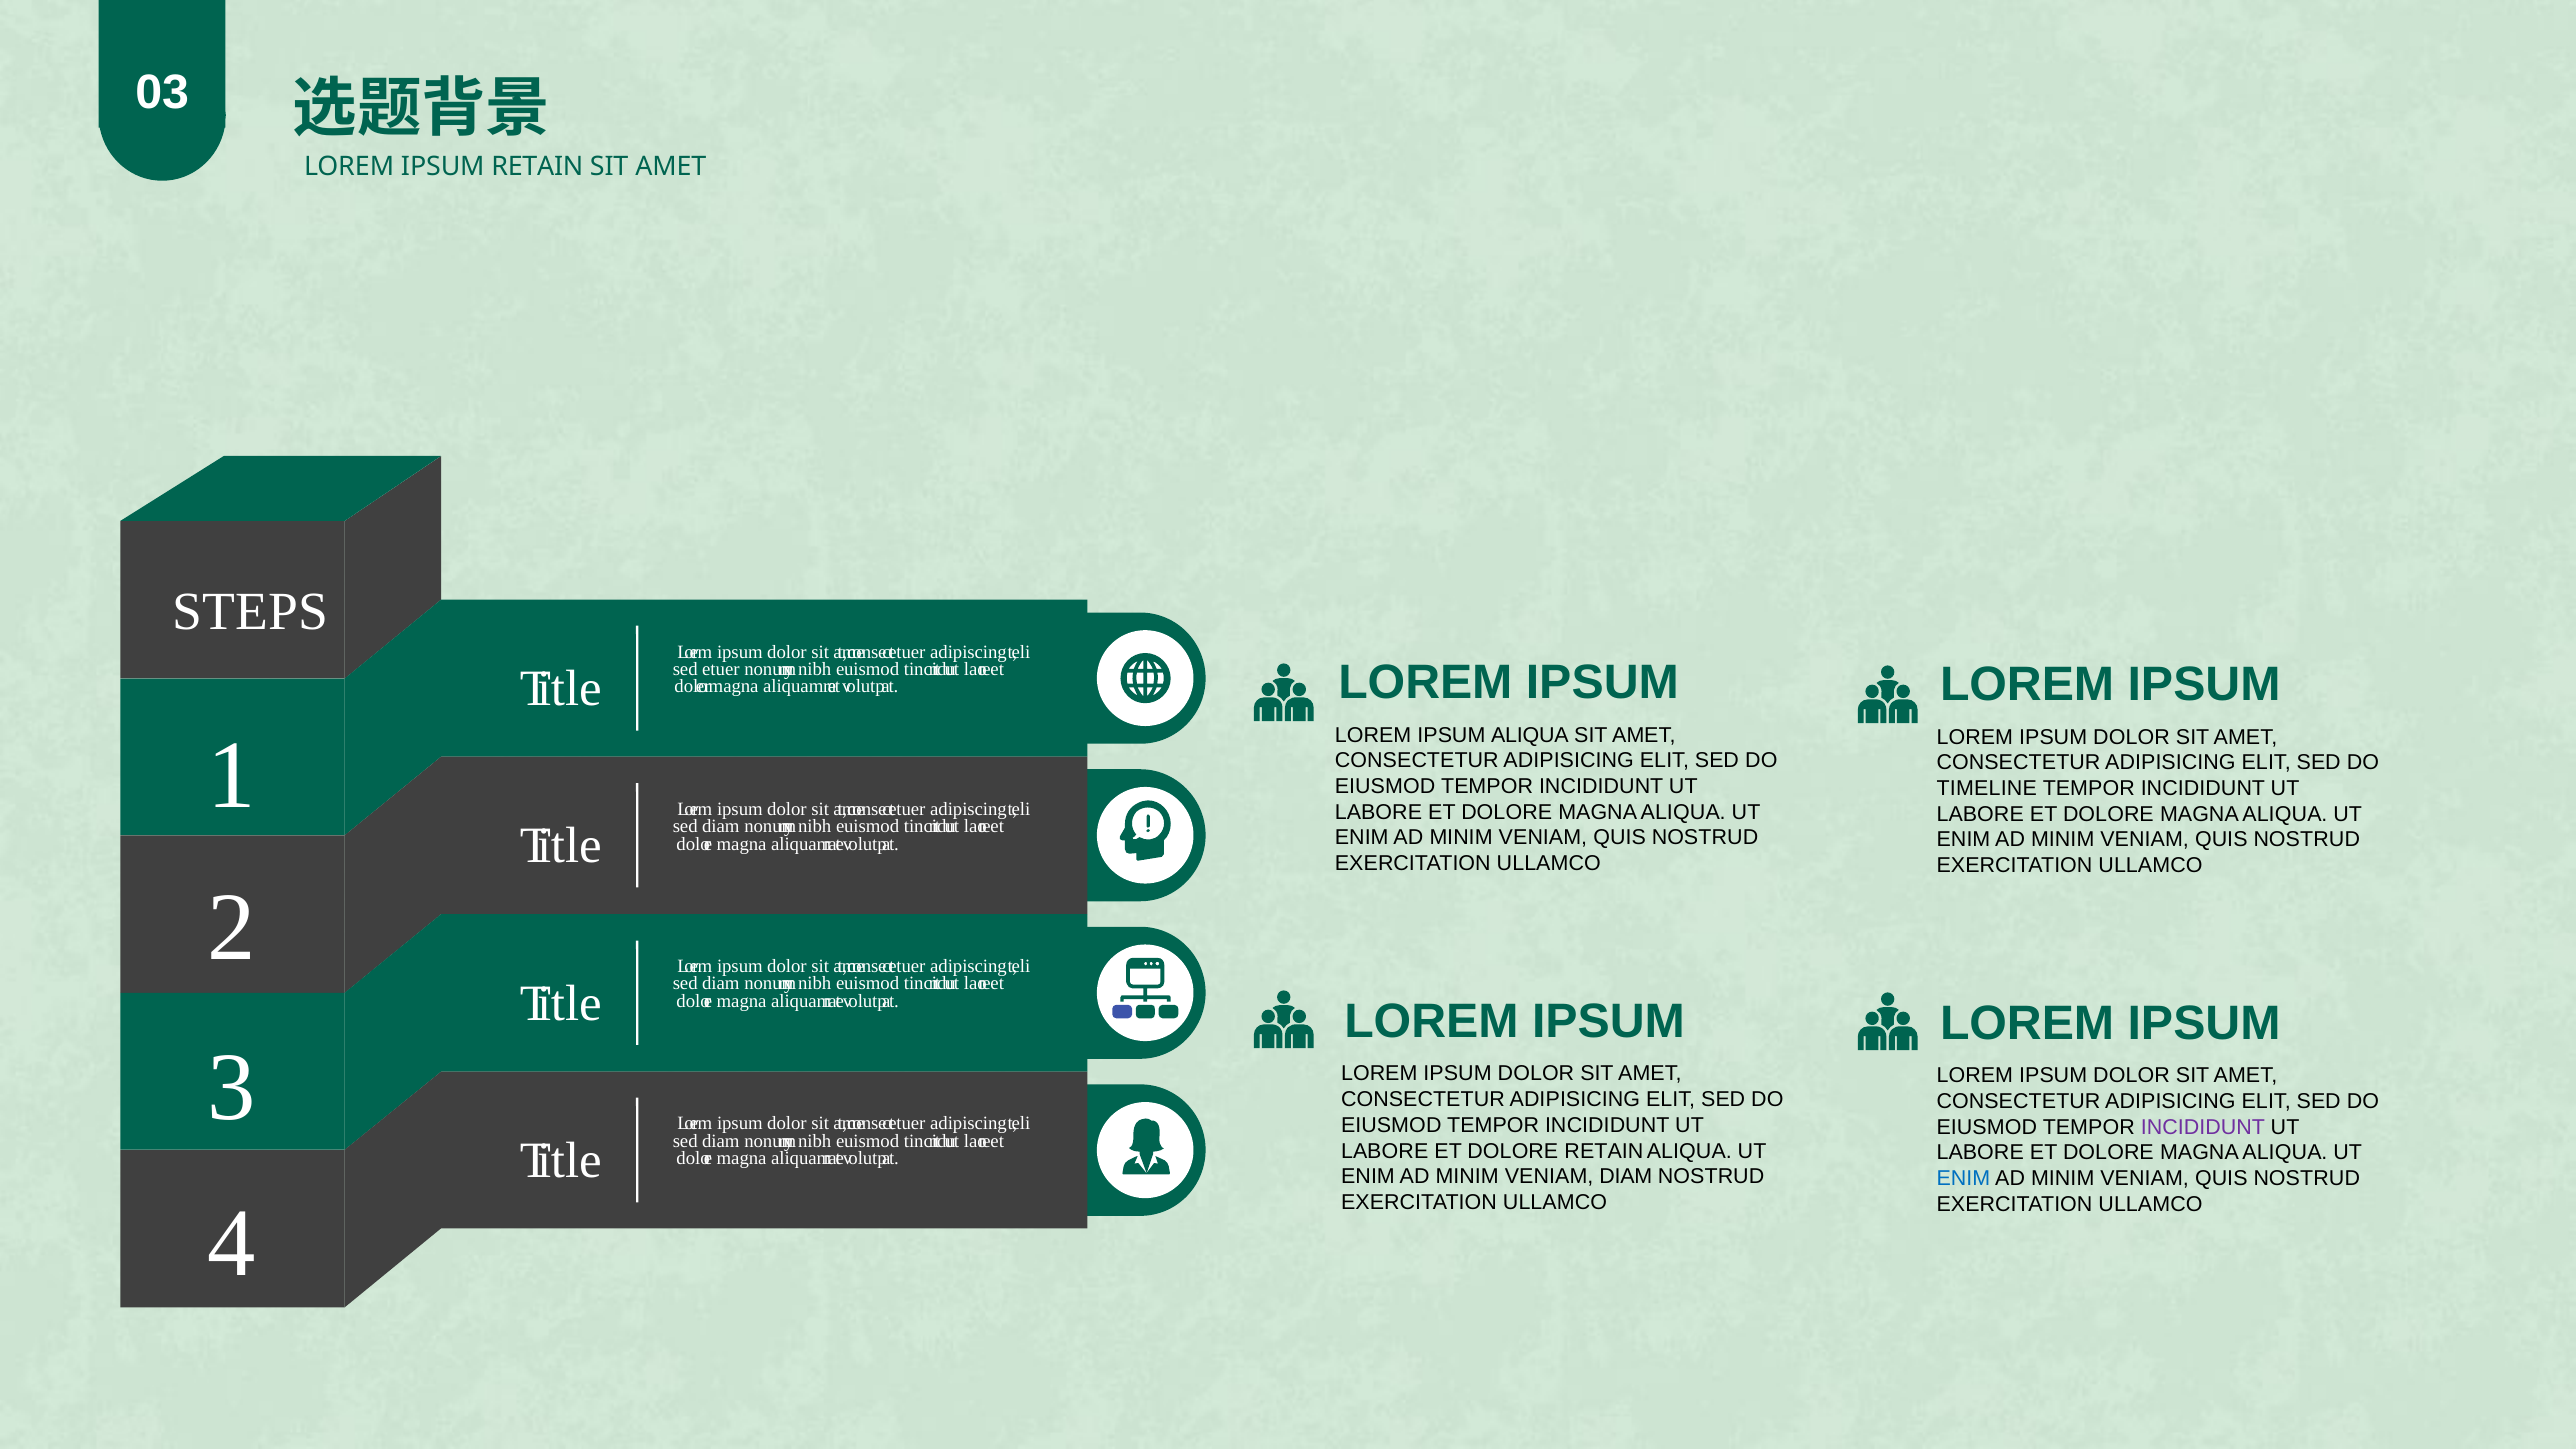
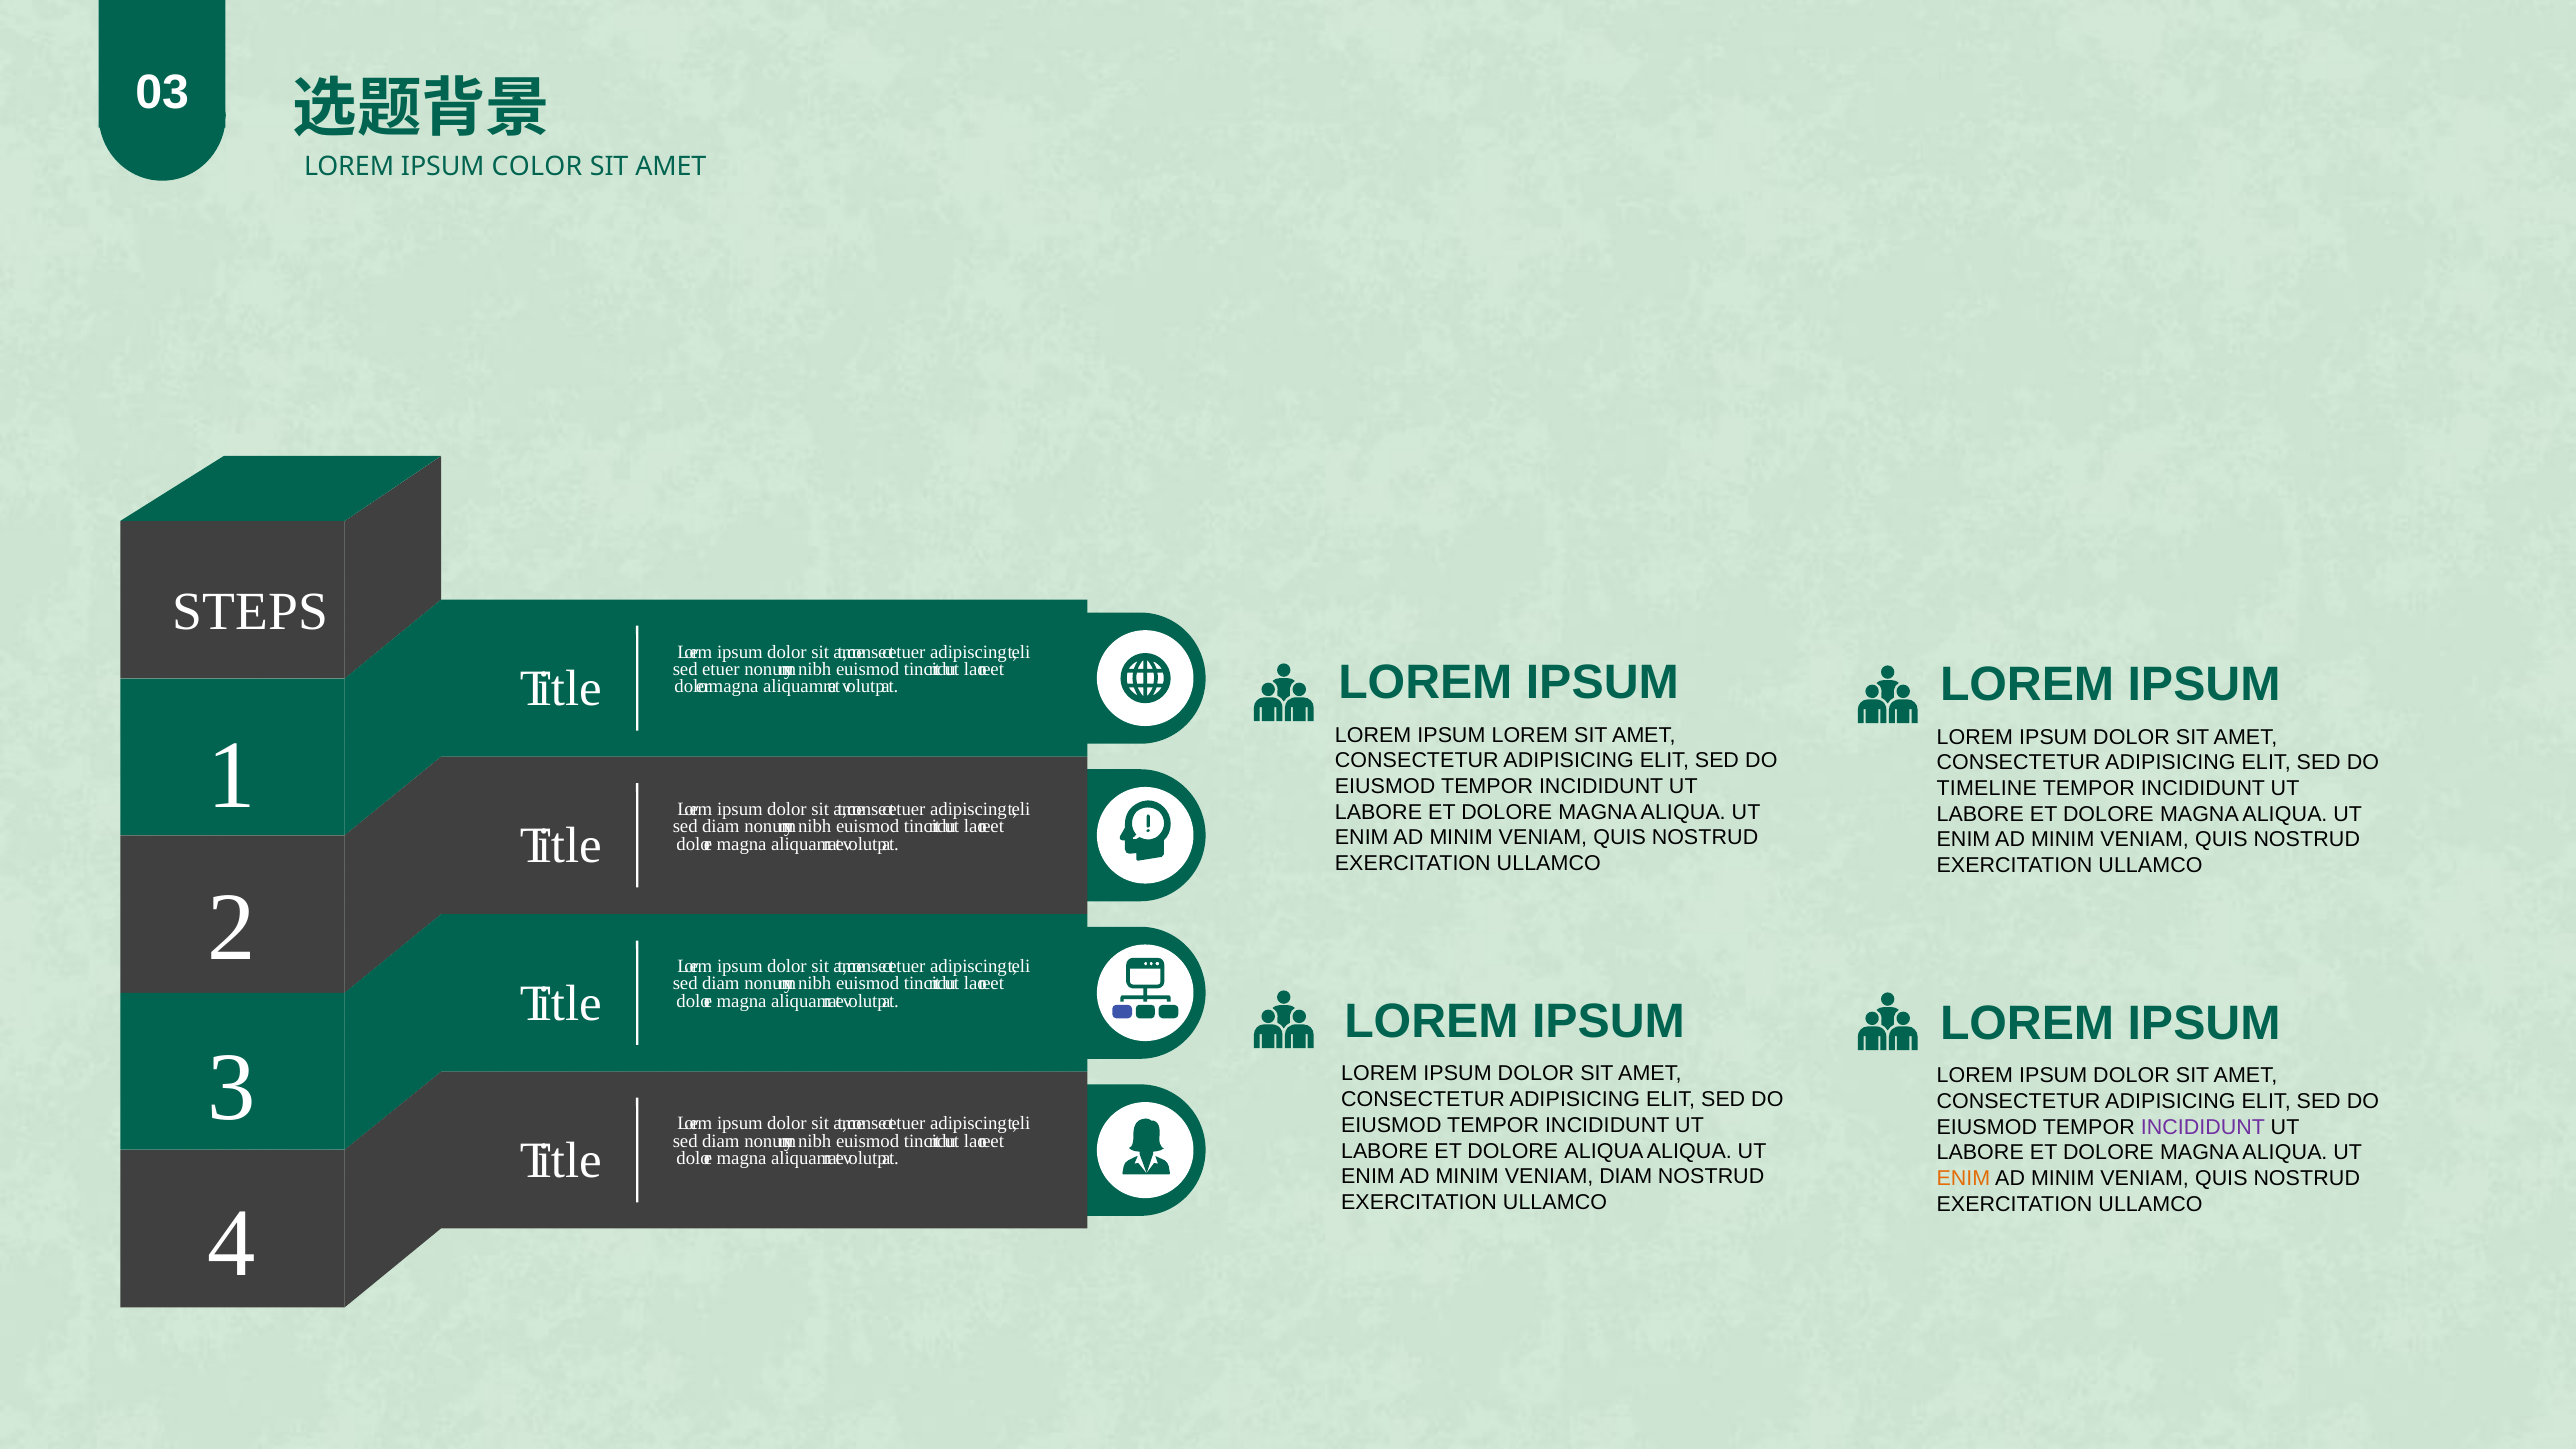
IPSUM RETAIN: RETAIN -> COLOR (537, 167)
ALIQUA: ALIQUA -> LOREM (1530, 735)
DOLORE RETAIN: RETAIN -> ALIQUA (1604, 1151)
ENIM colour: blue -> orange (1963, 1179)
